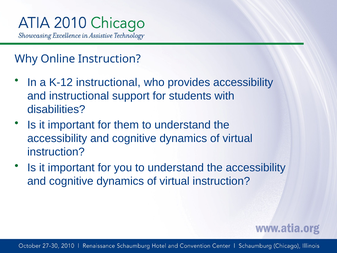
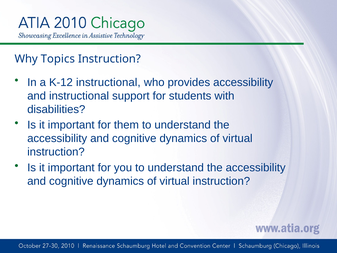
Online: Online -> Topics (58, 59)
